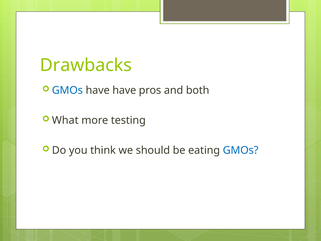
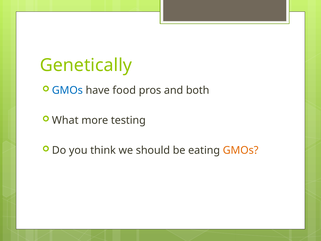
Drawbacks: Drawbacks -> Genetically (86, 65)
have have: have -> food (124, 90)
GMOs colour: blue -> orange (241, 150)
